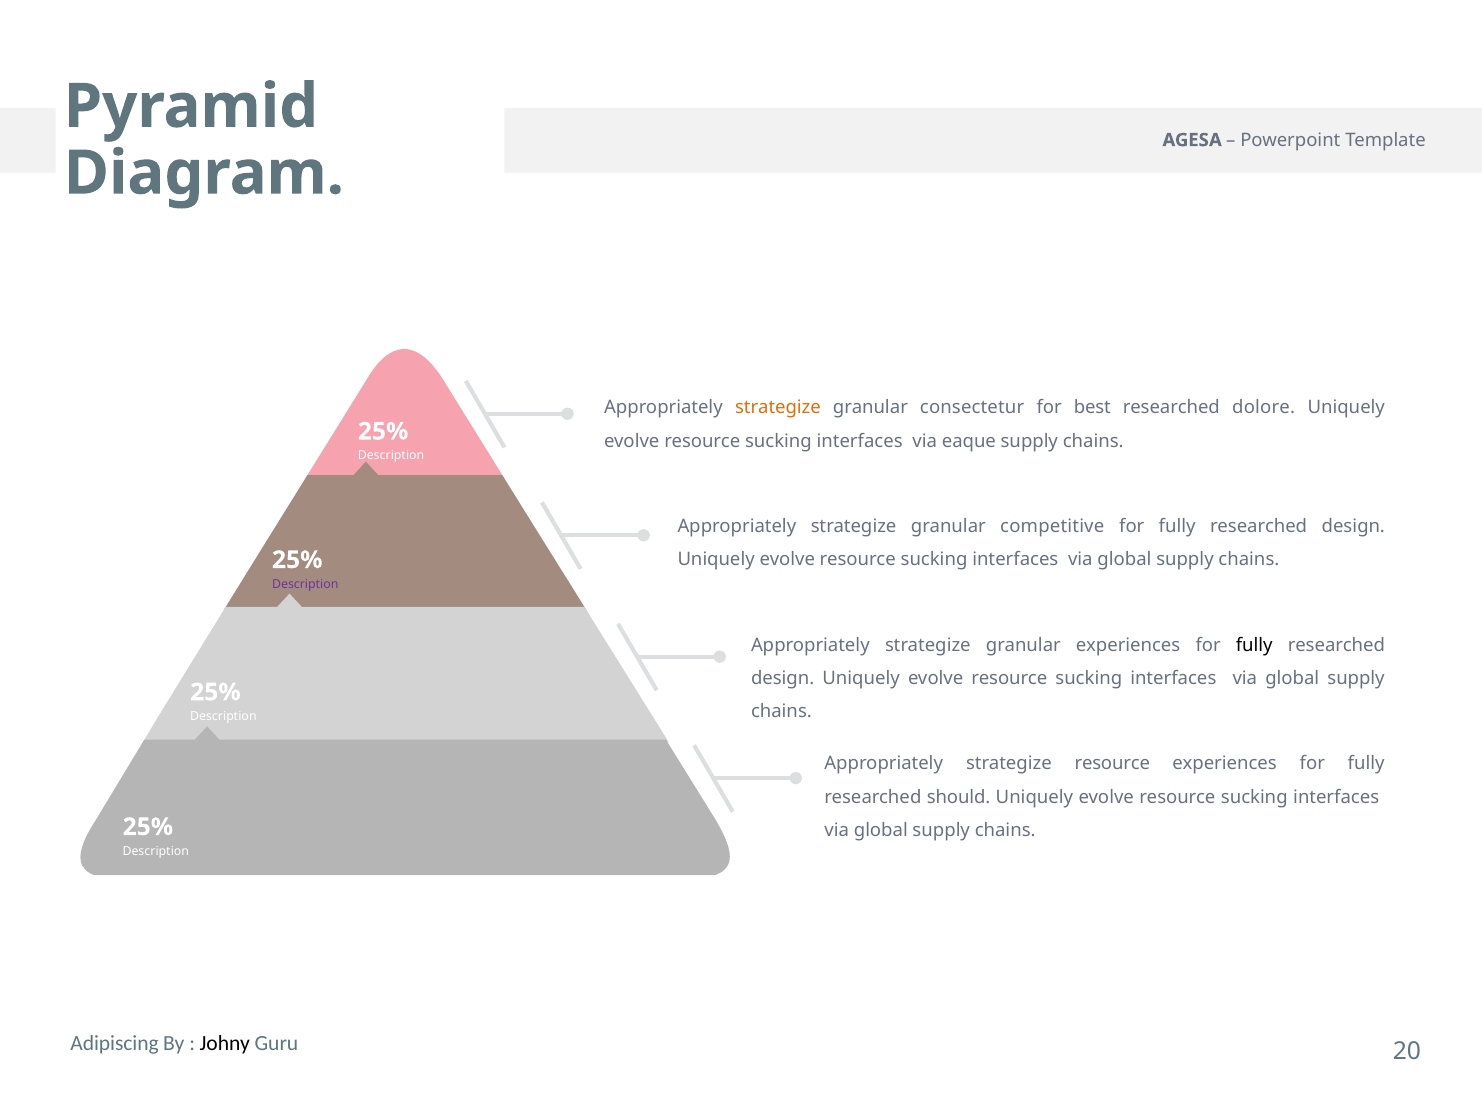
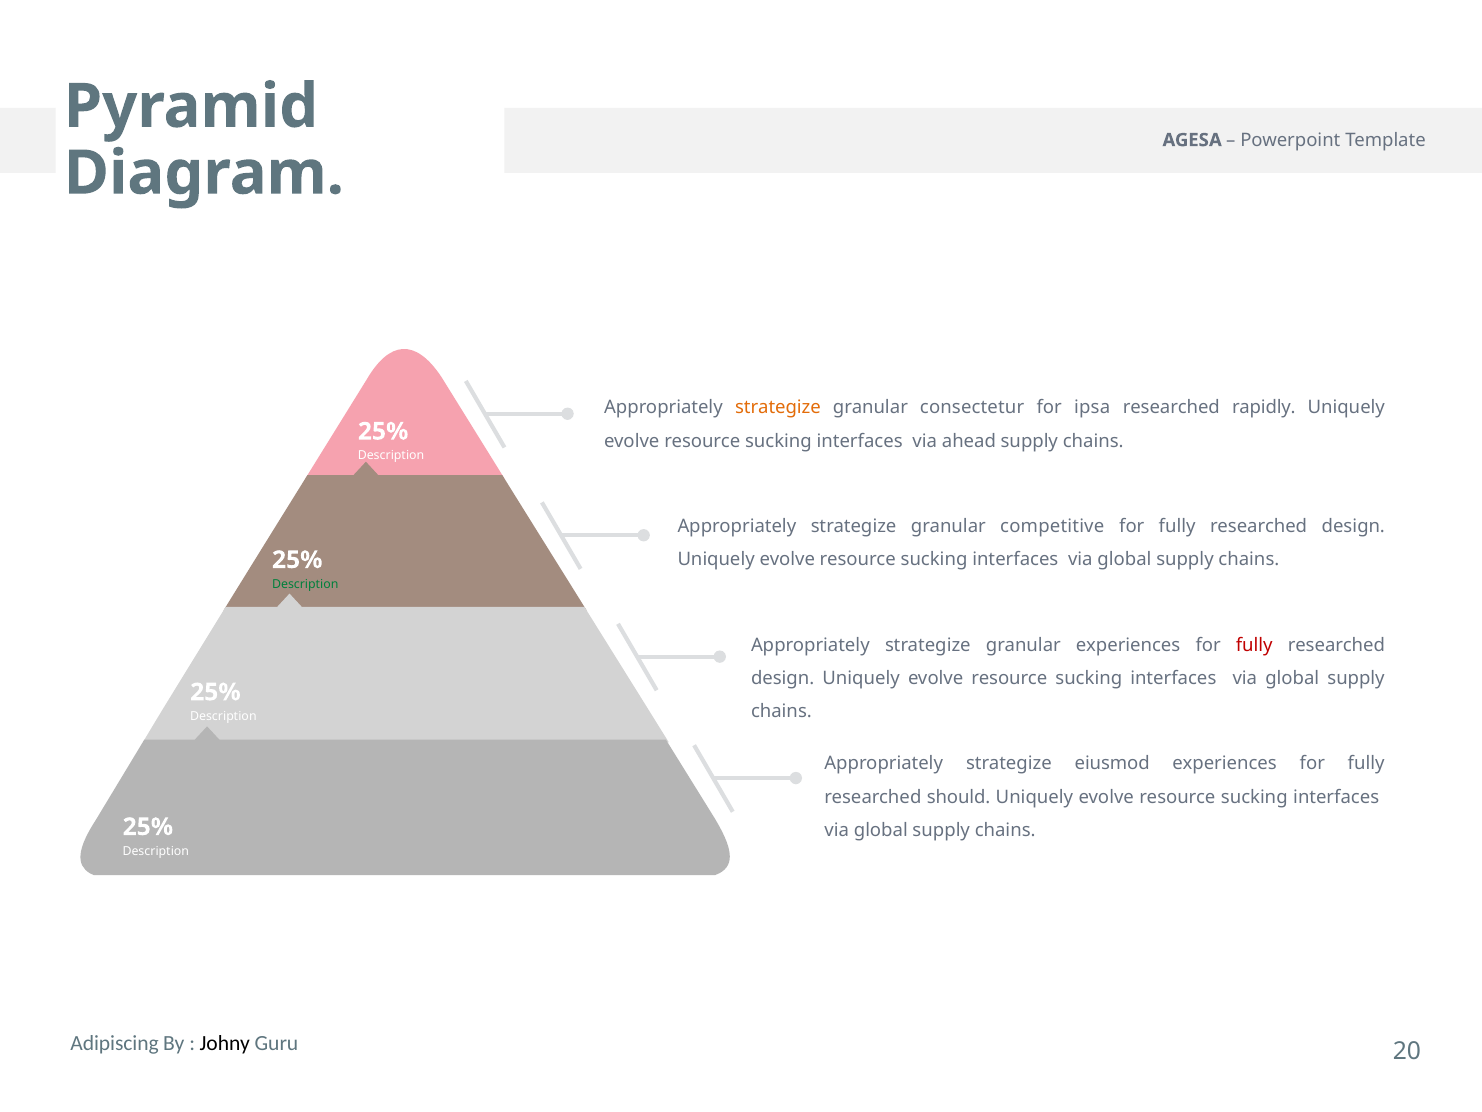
best: best -> ipsa (1092, 408)
dolore: dolore -> rapidly (1264, 408)
eaque: eaque -> ahead (969, 441)
Description colour: purple -> green (305, 584)
fully colour: black -> red (1254, 645)
strategize resource: resource -> eiusmod (1112, 763)
